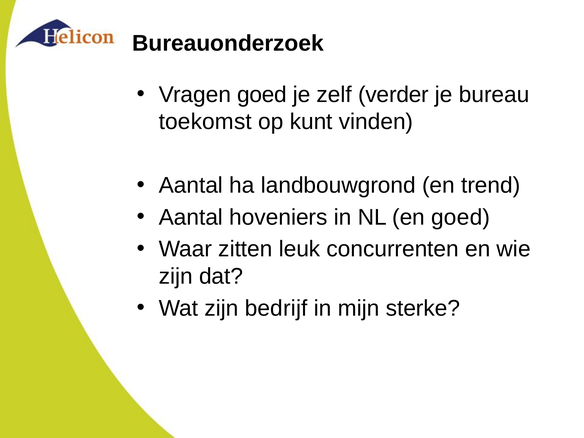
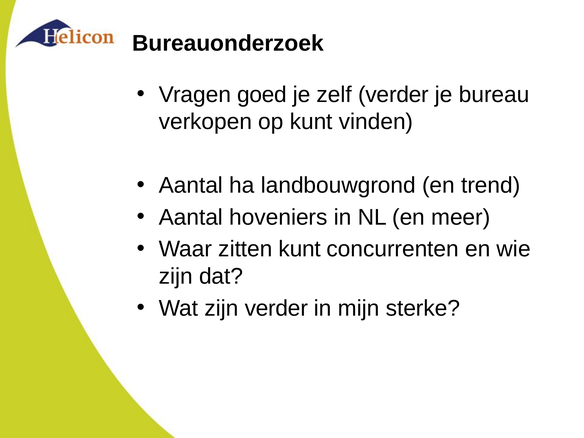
toekomst: toekomst -> verkopen (205, 122)
en goed: goed -> meer (461, 217)
zitten leuk: leuk -> kunt (300, 249)
zijn bedrijf: bedrijf -> verder (276, 308)
